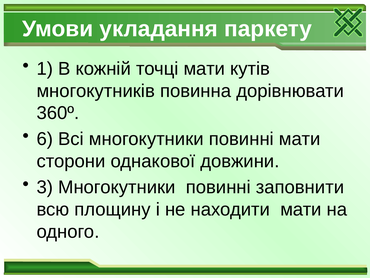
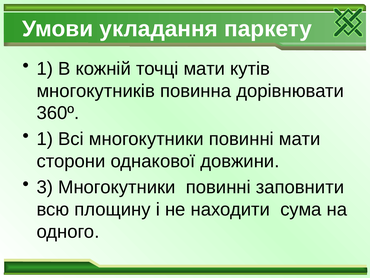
6: 6 -> 1 (45, 139)
находити мати: мати -> сума (301, 209)
